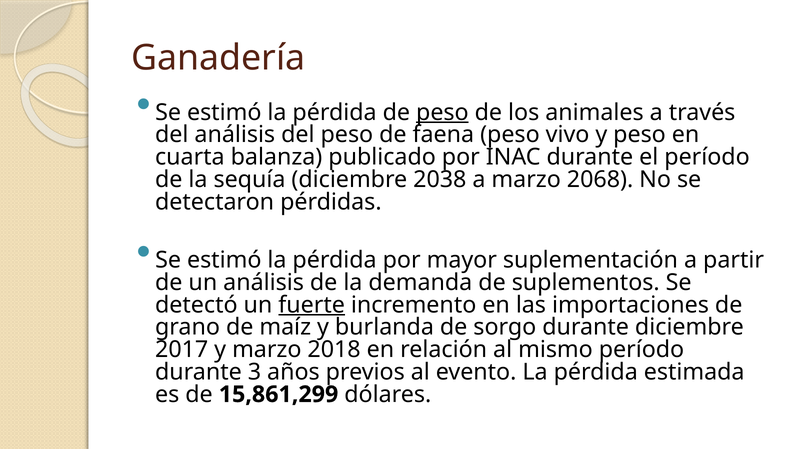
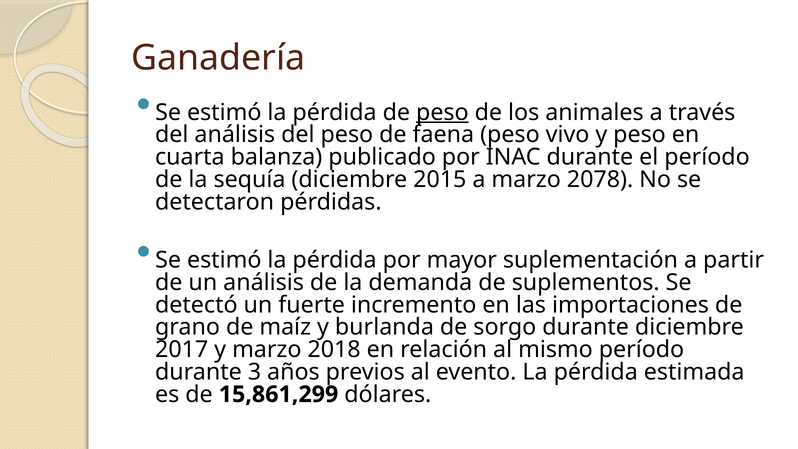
2038: 2038 -> 2015 (440, 179)
2068: 2068 -> 2078 (600, 179)
fuerte underline: present -> none (312, 305)
